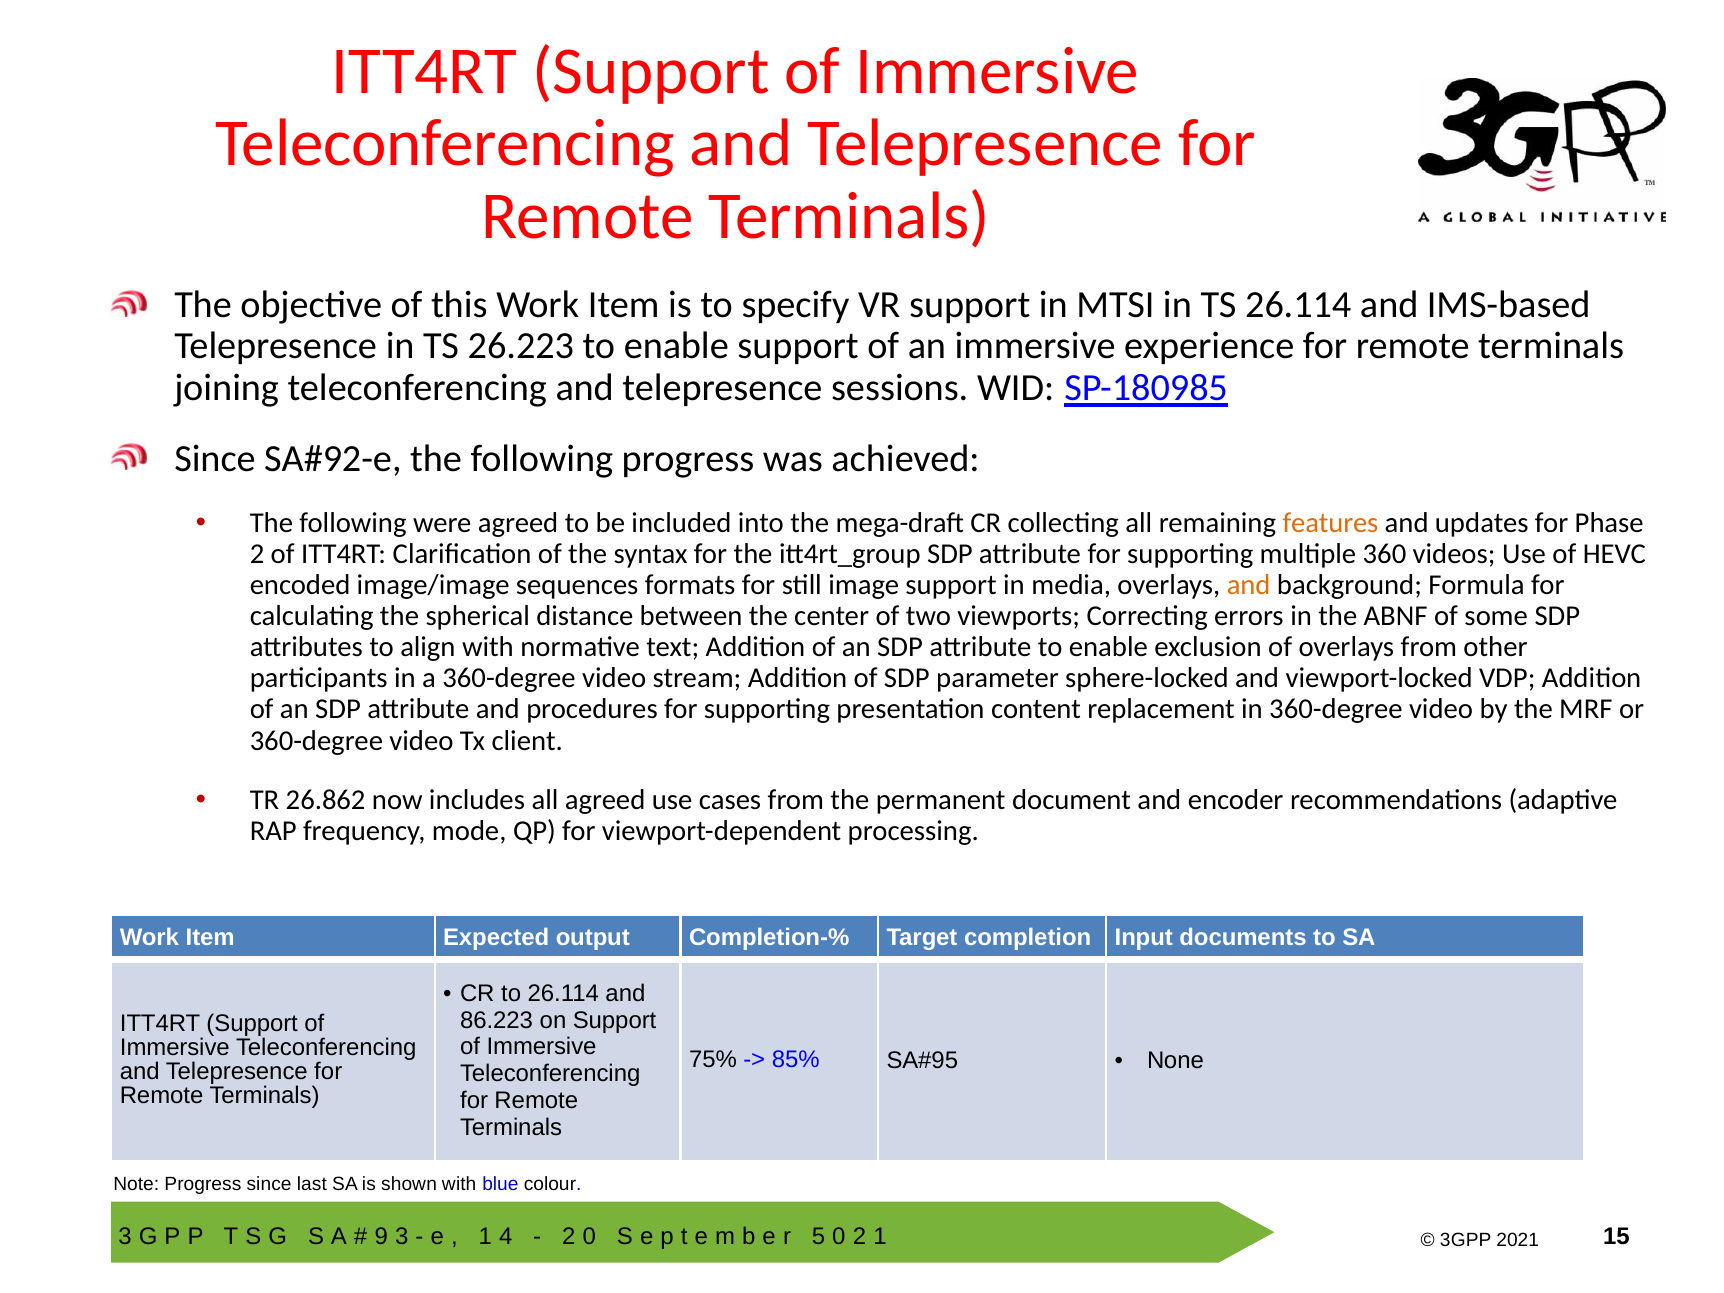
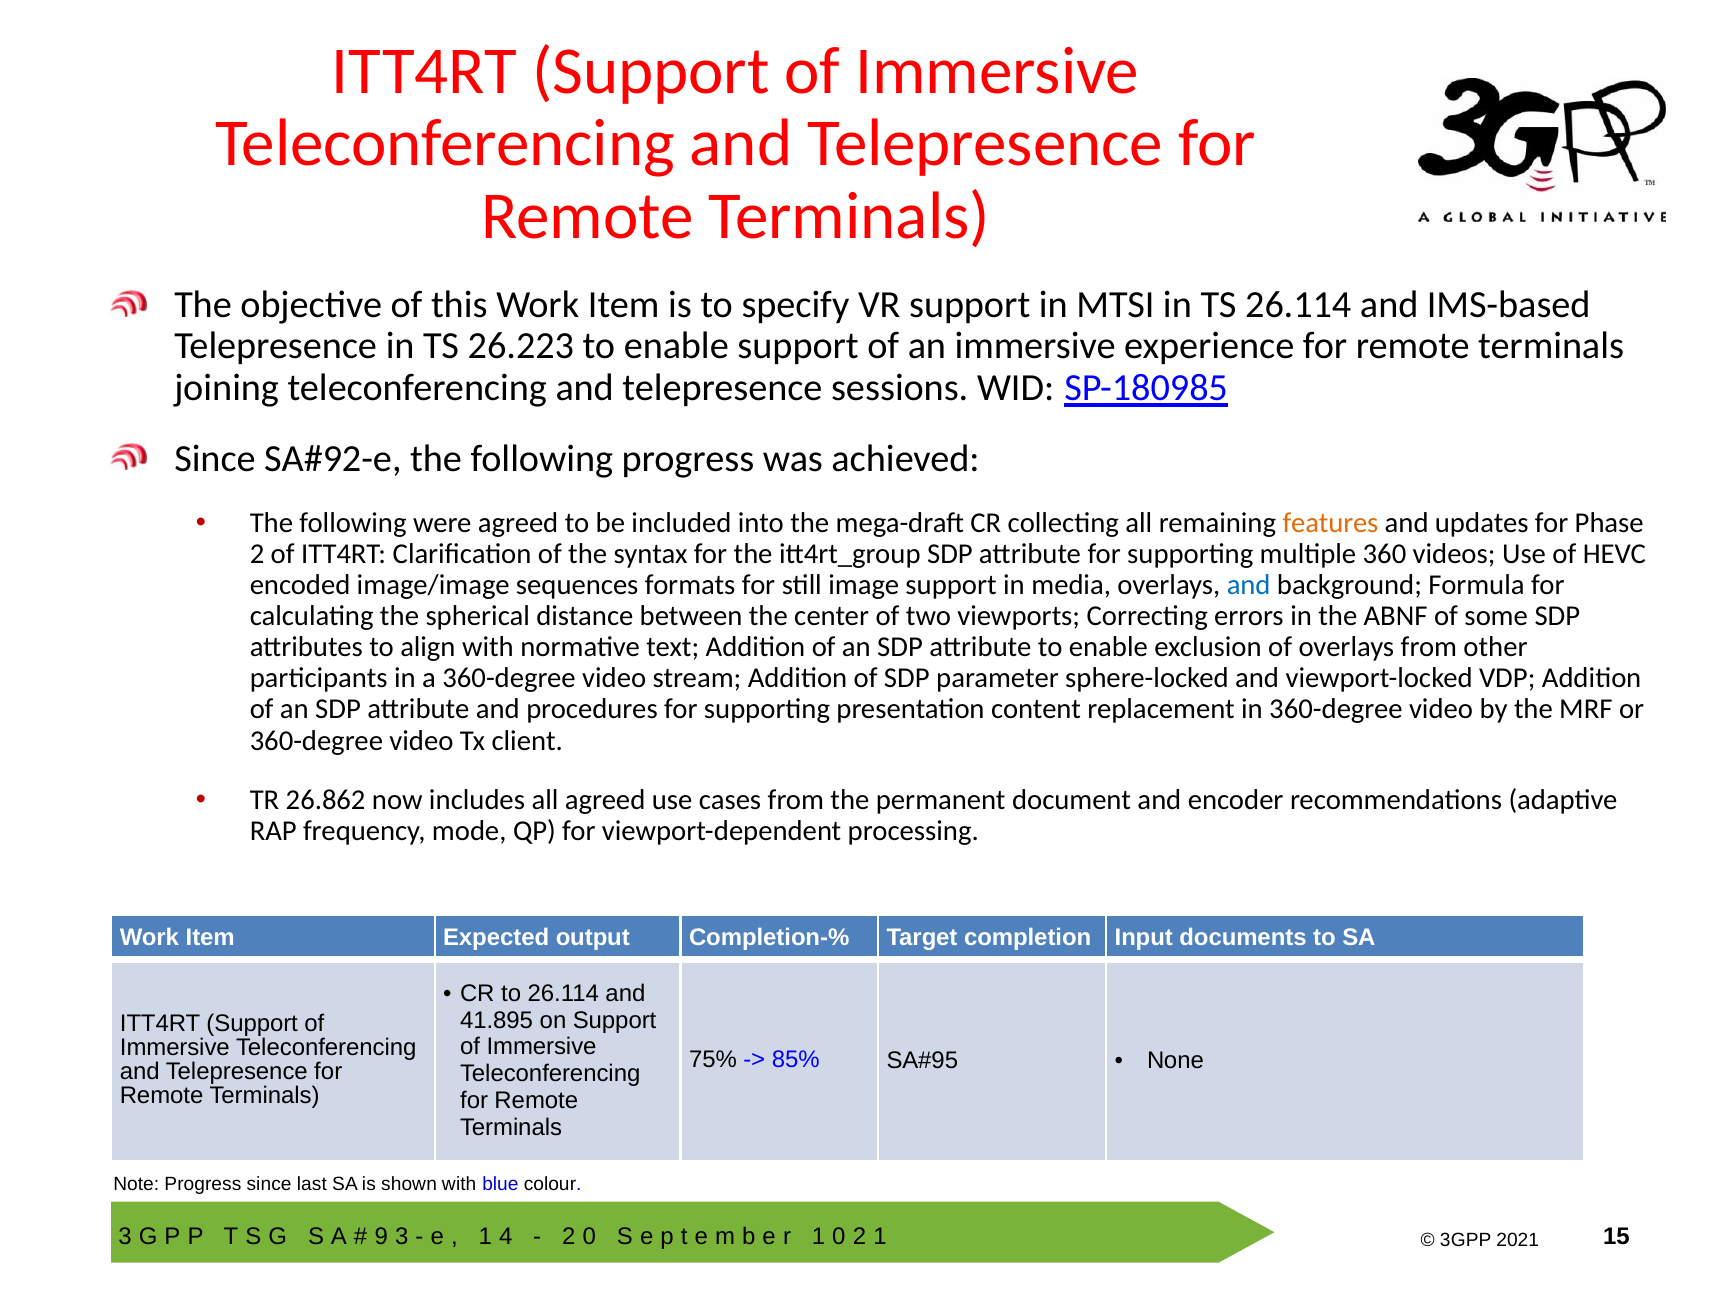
and colour: orange -> blue (1249, 585)
86.223: 86.223 -> 41.895 (497, 1020)
5: 5 -> 1 (818, 1236)
